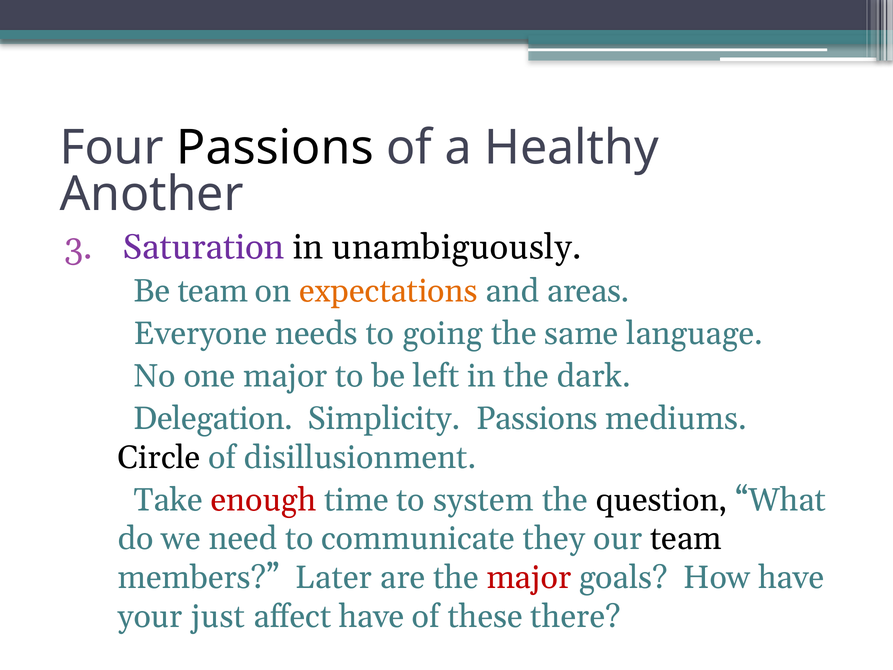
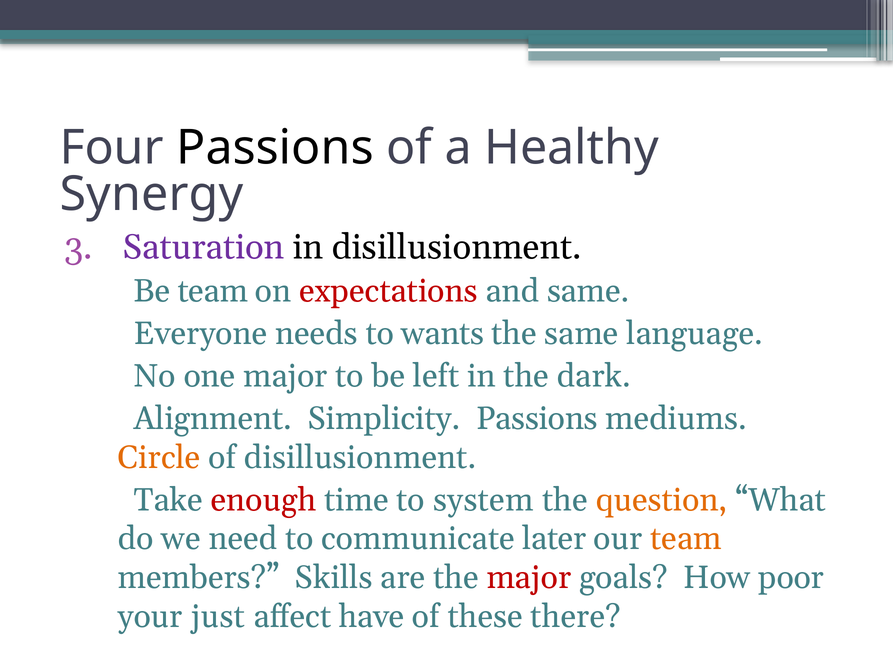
Another: Another -> Synergy (151, 194)
in unambiguously: unambiguously -> disillusionment (457, 247)
expectations colour: orange -> red (388, 291)
and areas: areas -> same (588, 291)
going: going -> wants (443, 334)
Delegation: Delegation -> Alignment (213, 419)
Circle colour: black -> orange (159, 457)
question colour: black -> orange (661, 500)
they: they -> later (554, 539)
team colour: black -> orange (686, 539)
Later: Later -> Skills (334, 577)
How have: have -> poor (791, 577)
